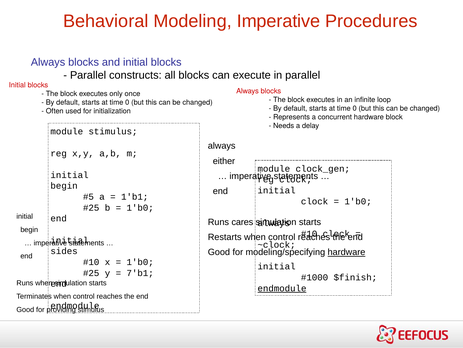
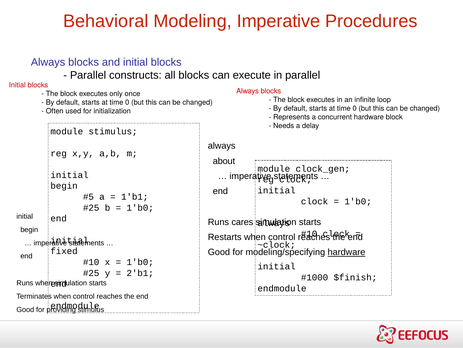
either: either -> about (224, 161)
sides: sides -> fixed (64, 251)
7'b1: 7'b1 -> 2'b1 (140, 272)
endmodule underline: present -> none (282, 288)
